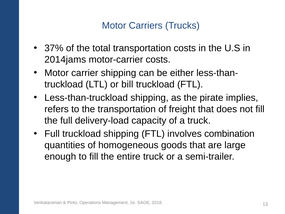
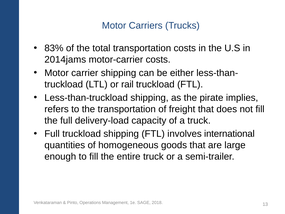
37%: 37% -> 83% (54, 48)
bill: bill -> rail (127, 84)
combination: combination -> international (229, 134)
